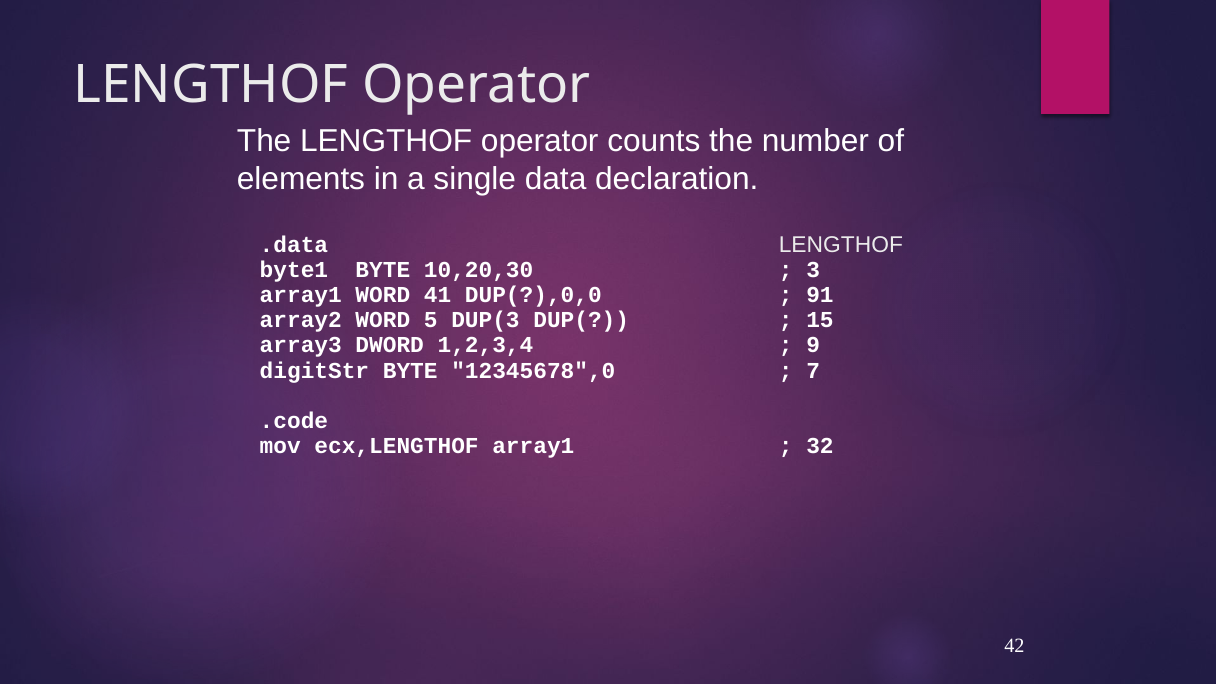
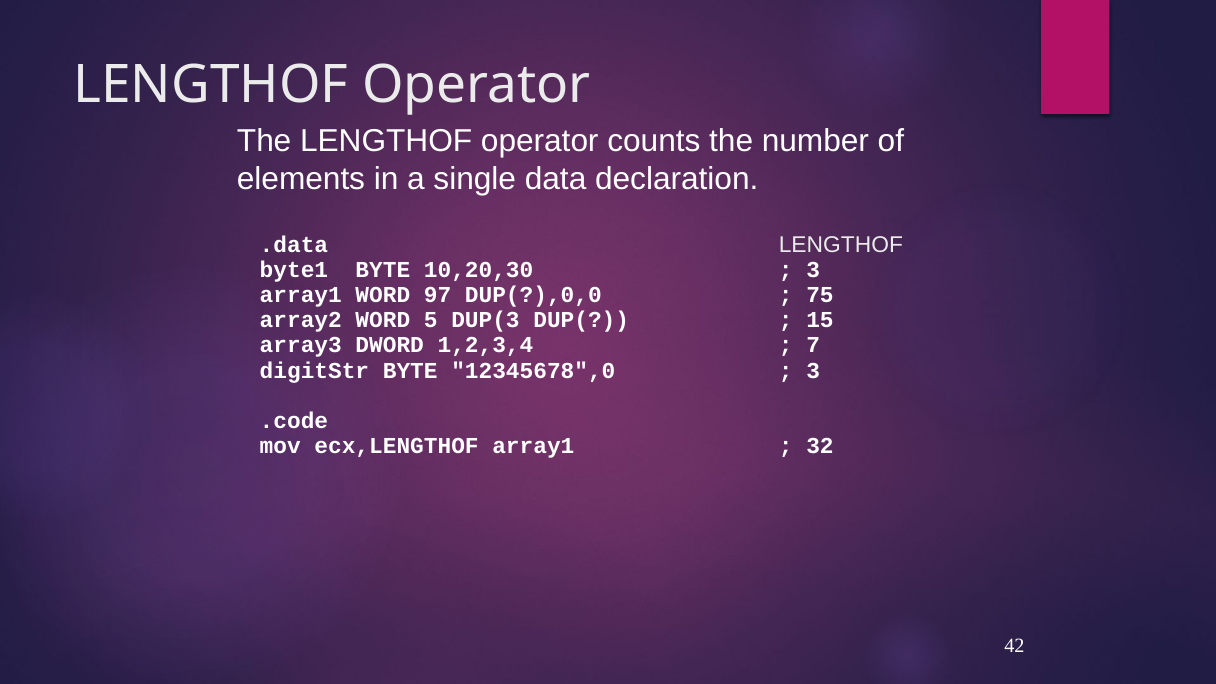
41: 41 -> 97 (438, 295)
91: 91 -> 75 (820, 295)
9: 9 -> 7 (813, 345)
7: 7 -> 3 (813, 371)
